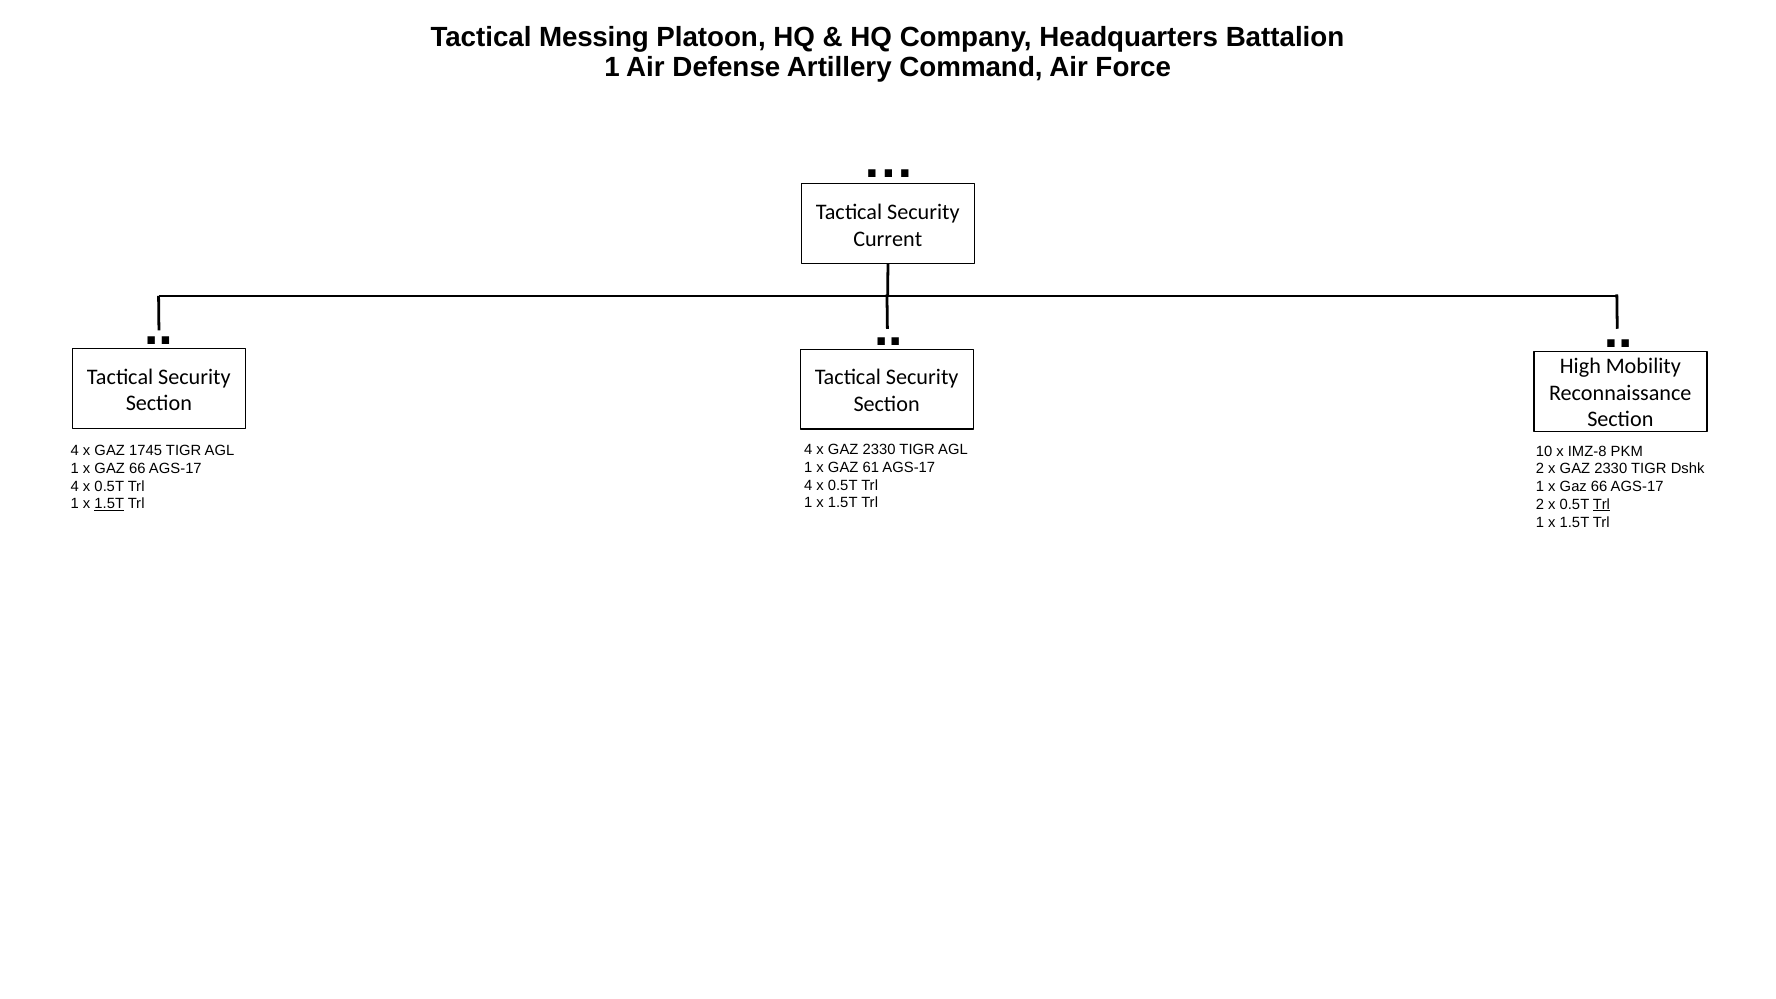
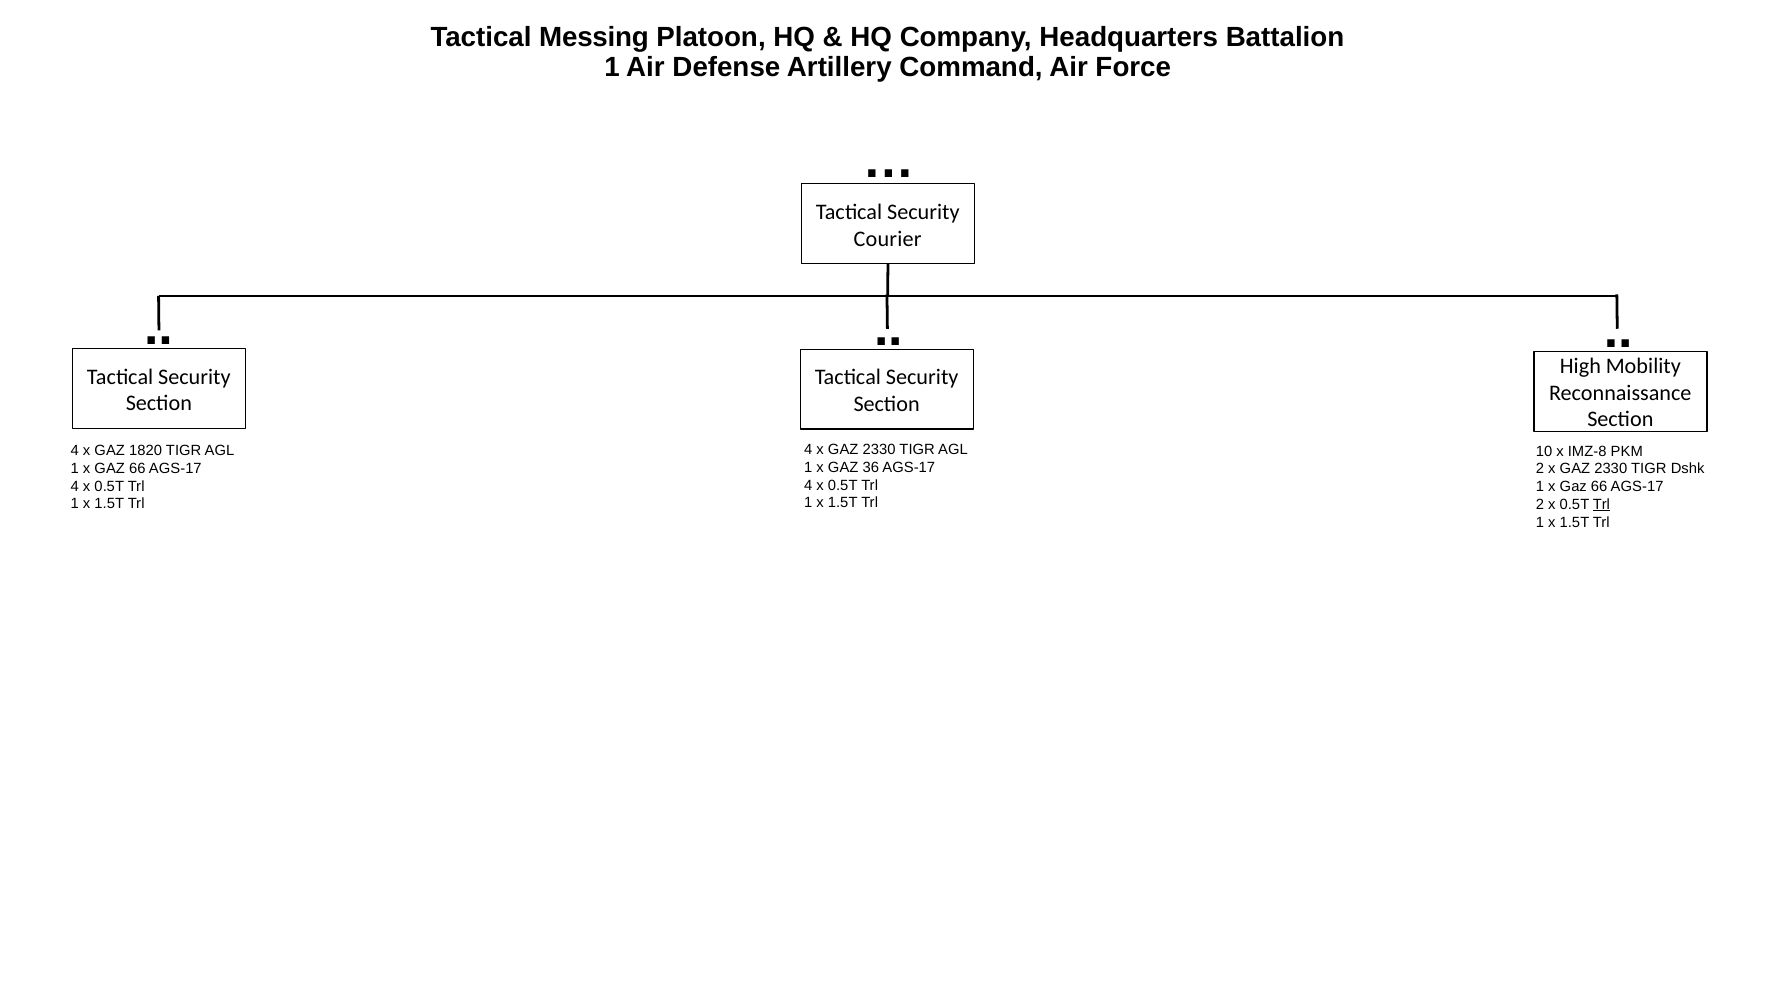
Current: Current -> Courier (888, 239)
1745: 1745 -> 1820 (146, 451)
61: 61 -> 36 (871, 468)
1.5T underline: present -> none (109, 504)
